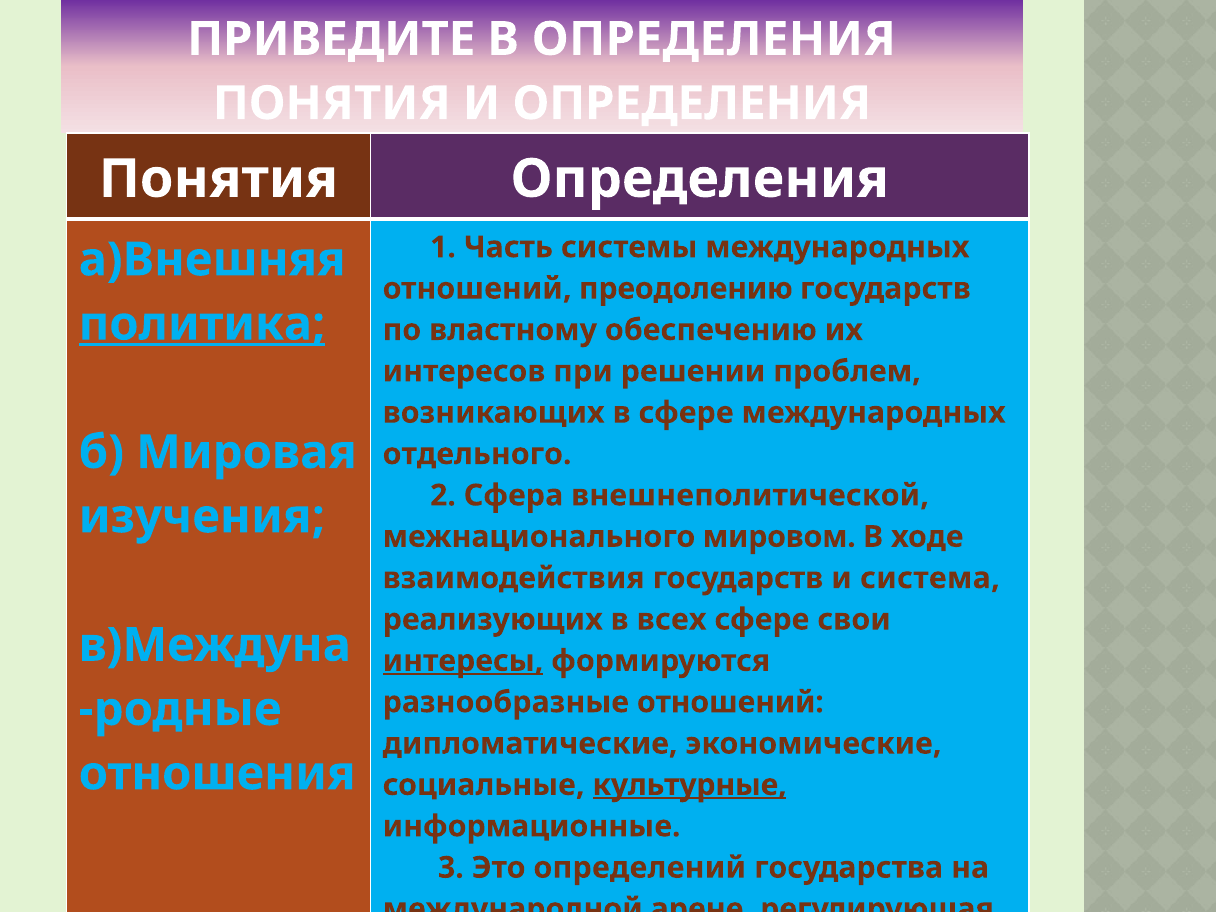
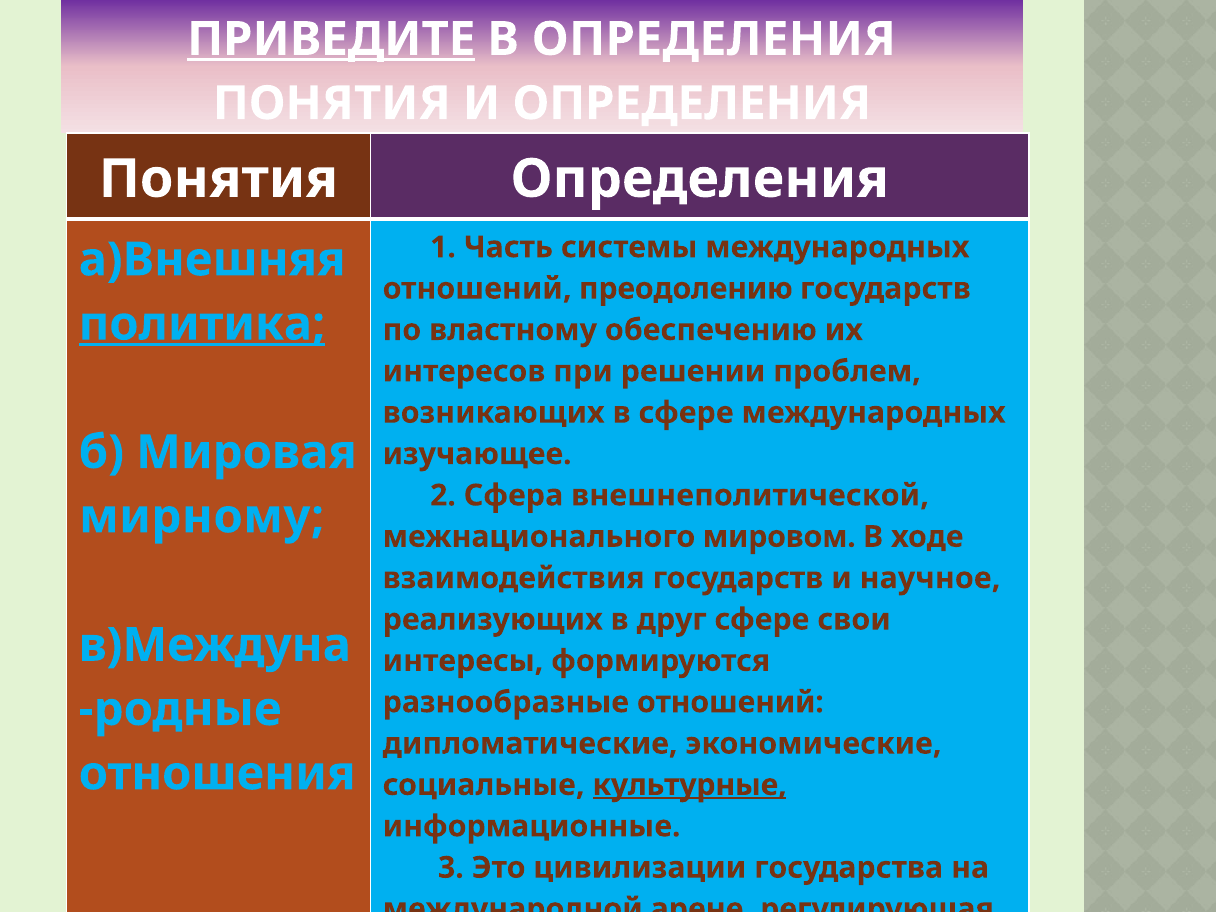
ПРИВЕДИТЕ underline: none -> present (331, 39)
отдельного: отдельного -> изучающее (477, 454)
изучения: изучения -> мирному (202, 517)
система: система -> научное (930, 578)
всех: всех -> друг (672, 620)
интересы underline: present -> none (463, 661)
определений: определений -> цивилизации (640, 868)
